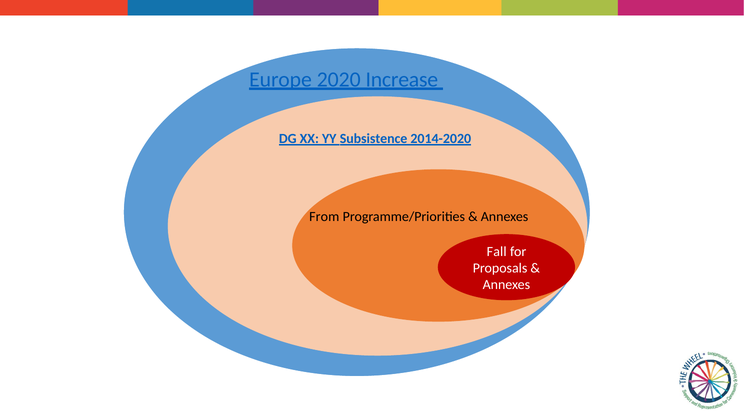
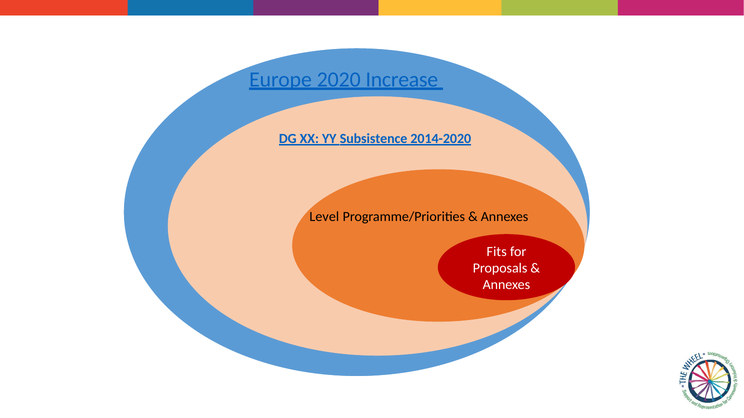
From: From -> Level (324, 217)
Fall: Fall -> Fits (497, 252)
